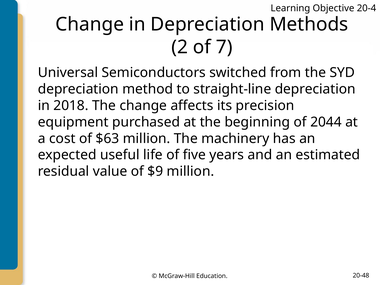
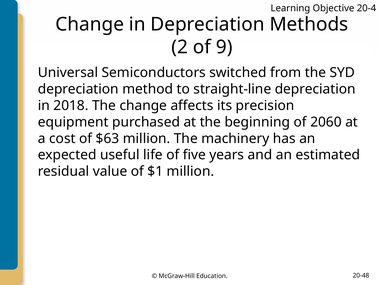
7: 7 -> 9 (224, 47)
2044: 2044 -> 2060 (326, 122)
$9: $9 -> $1 (155, 171)
